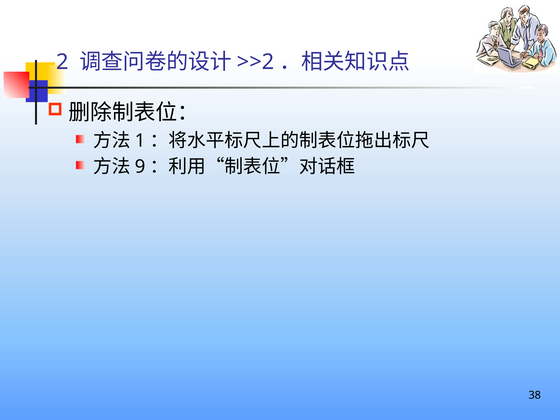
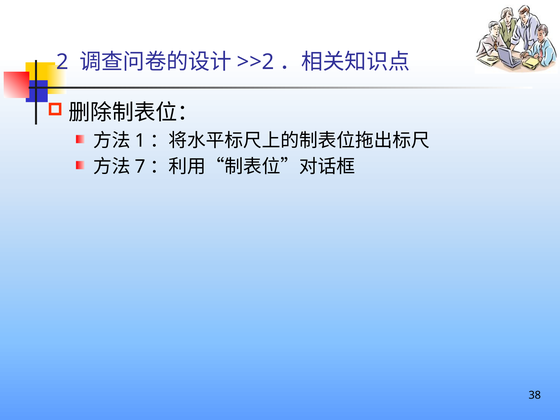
9: 9 -> 7 (140, 167)
